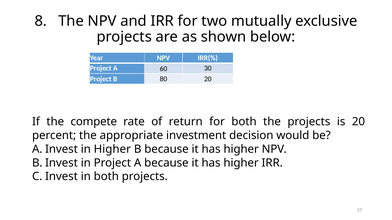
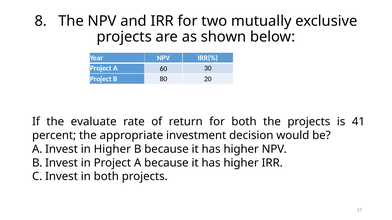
compete: compete -> evaluate (94, 122)
is 20: 20 -> 41 (358, 122)
